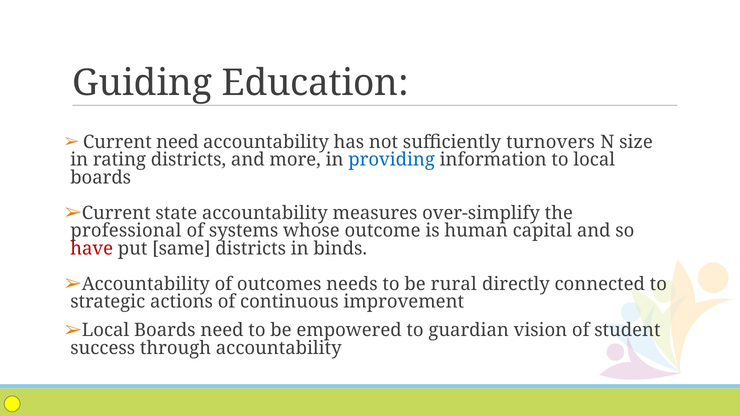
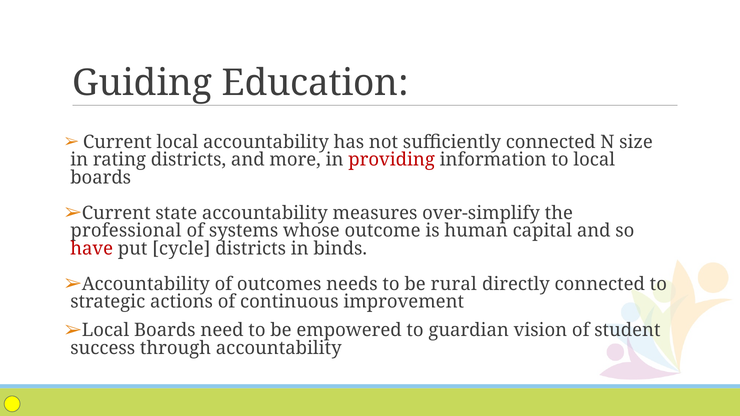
Current need: need -> local (177, 142)
sufficiently turnovers: turnovers -> connected (551, 142)
providing colour: blue -> red (392, 160)
same: same -> cycle (181, 249)
